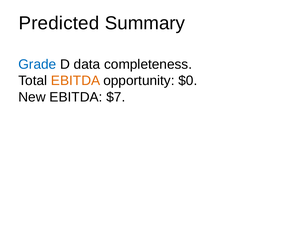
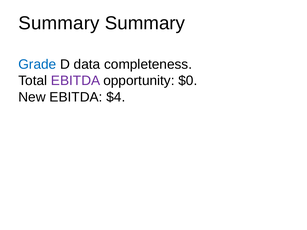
Predicted: Predicted -> Summary (59, 23)
EBITDA colour: orange -> purple (76, 81)
$7: $7 -> $4 (116, 97)
